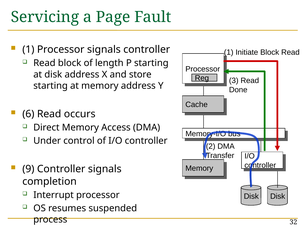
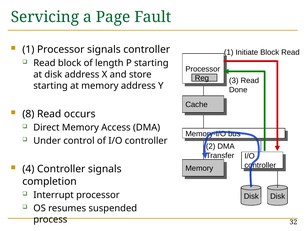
6: 6 -> 8 (28, 114)
9: 9 -> 4 (28, 169)
